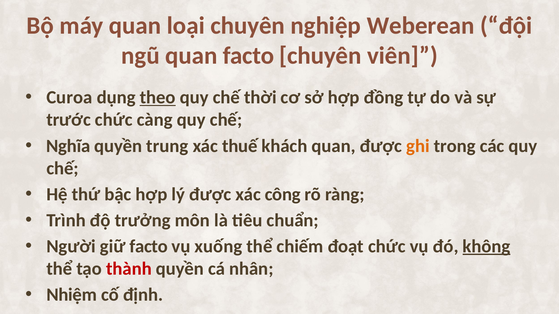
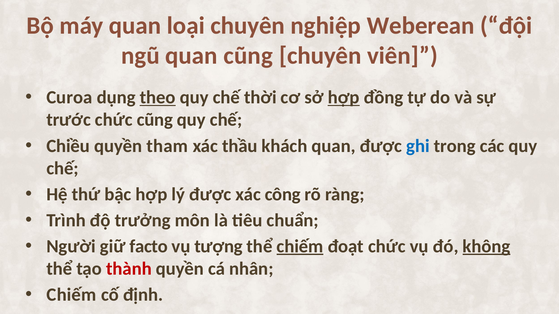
quan facto: facto -> cũng (248, 56)
hợp underline: none -> present (344, 98)
chức càng: càng -> cũng (155, 120)
Nghĩa: Nghĩa -> Chiều (68, 146)
trung: trung -> tham (167, 146)
thuế: thuế -> thầu (240, 146)
ghi colour: orange -> blue (418, 146)
xuống: xuống -> tượng (219, 247)
chiếm underline: none -> present (300, 247)
Nhiệm: Nhiệm -> Chiếm (71, 295)
